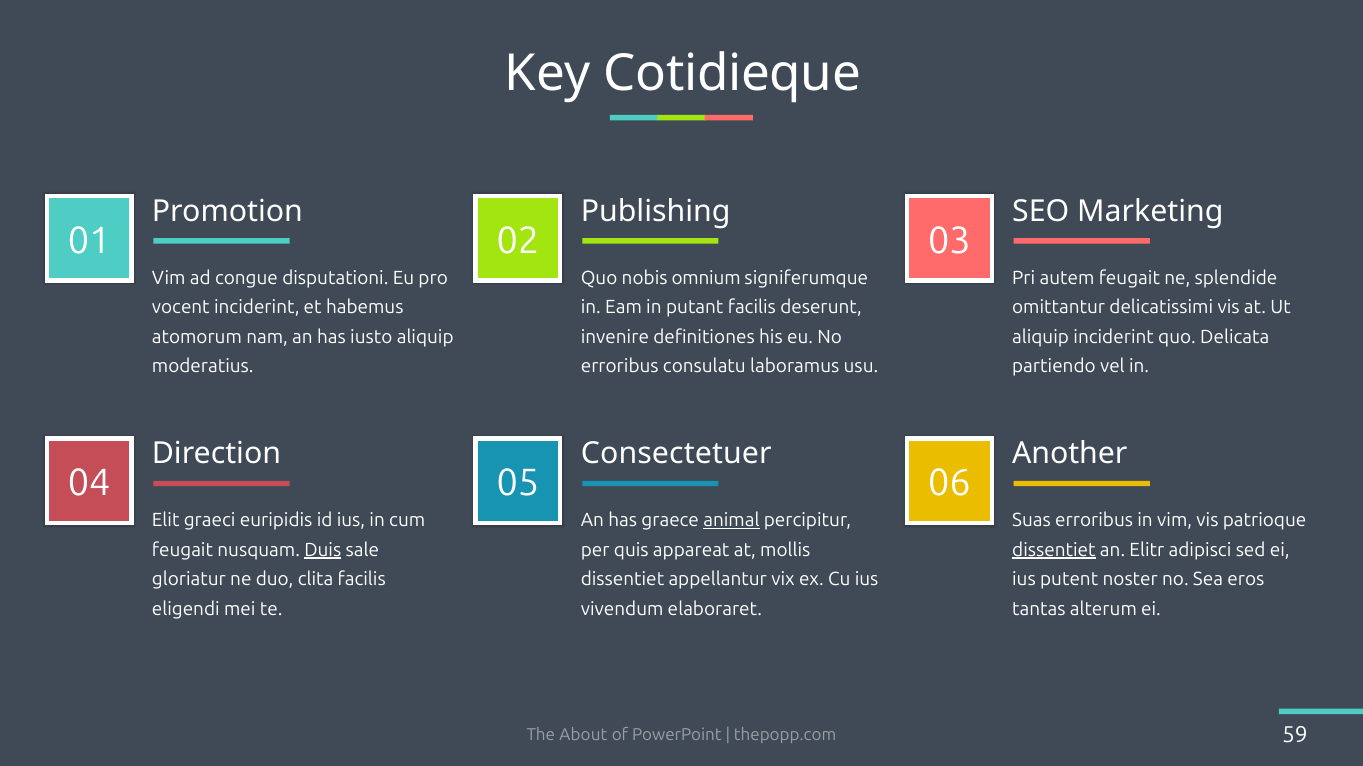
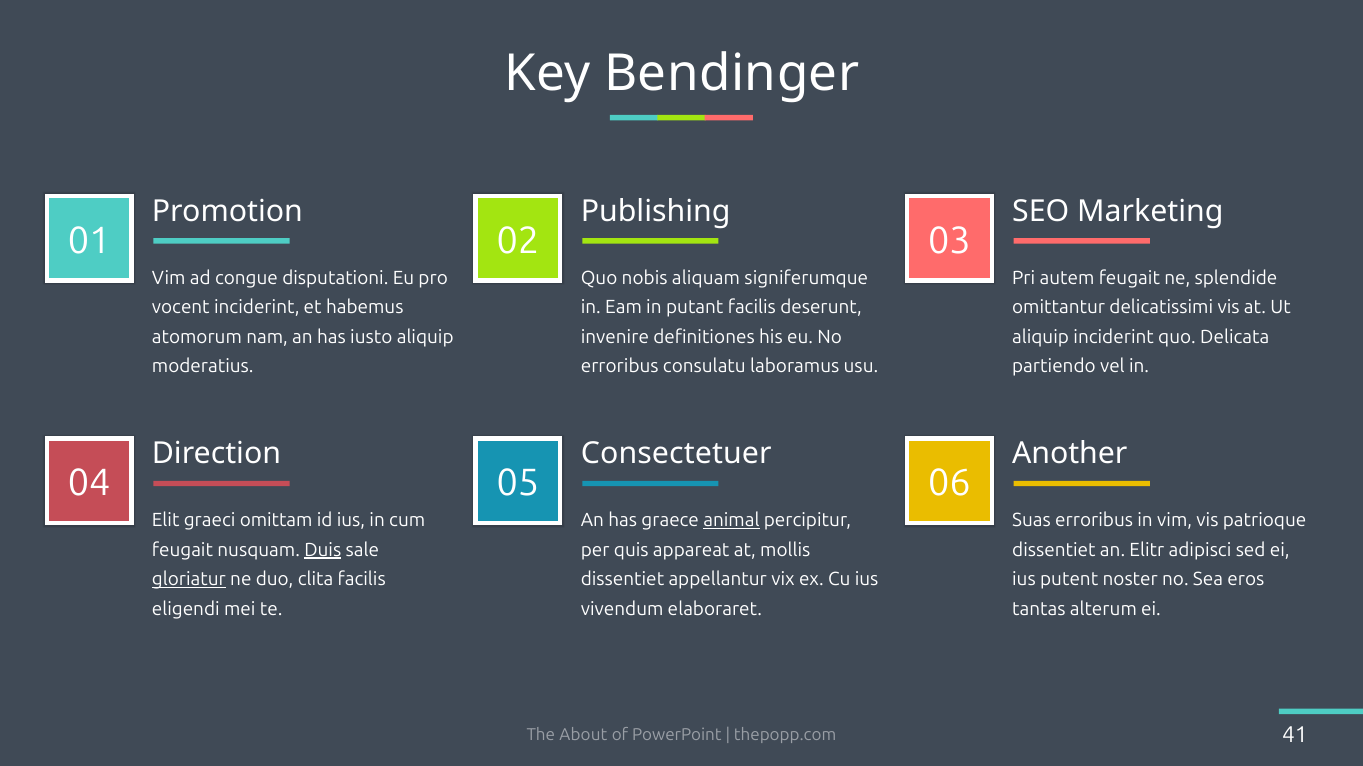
Cotidieque: Cotidieque -> Bendinger (732, 73)
omnium: omnium -> aliquam (706, 278)
euripidis: euripidis -> omittam (276, 521)
dissentiet underline: present -> none (1054, 550)
gloriatur underline: none -> present (189, 580)
59: 59 -> 41 (1295, 735)
